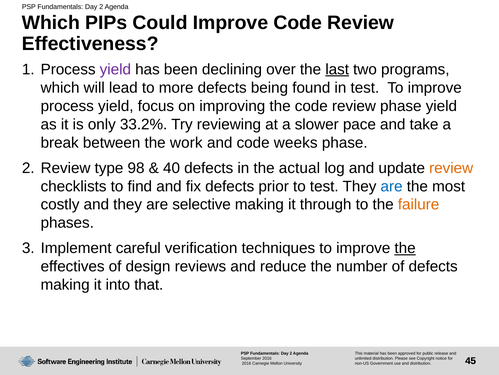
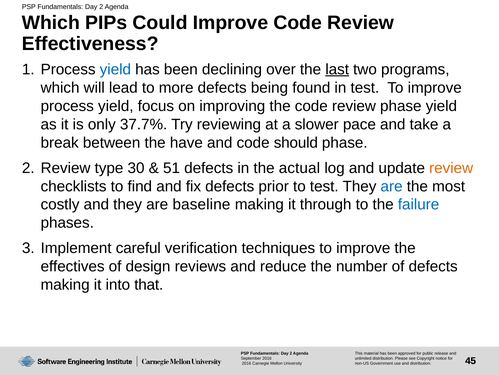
yield colour: purple -> blue (115, 69)
33.2%: 33.2% -> 37.7% (144, 124)
work: work -> have (186, 142)
weeks: weeks -> should (296, 142)
98: 98 -> 30 (136, 168)
40: 40 -> 51 (172, 168)
selective: selective -> baseline (201, 204)
failure colour: orange -> blue (419, 204)
the underline: present -> none (405, 248)
